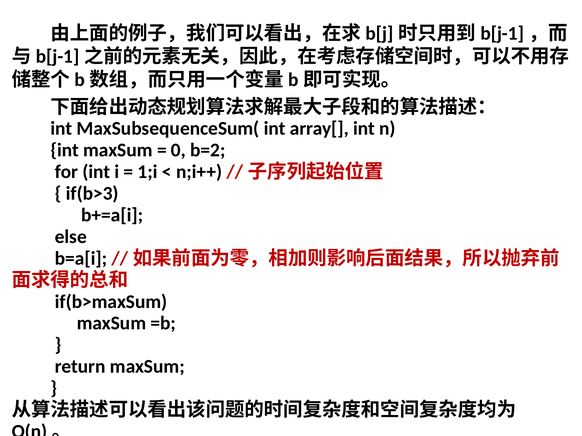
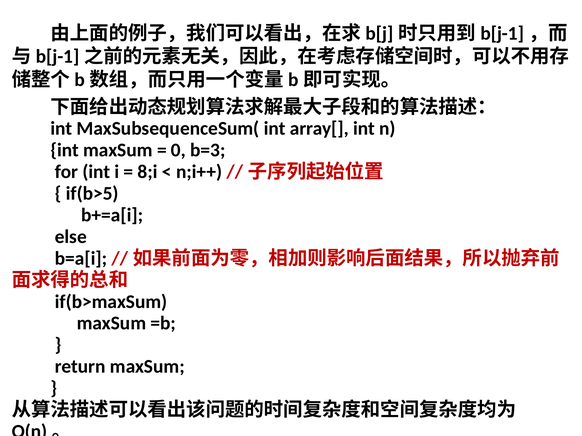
b=2: b=2 -> b=3 (208, 150)
1;i: 1;i -> 8;i (148, 172)
if(b>3: if(b>3 -> if(b>5 (92, 194)
